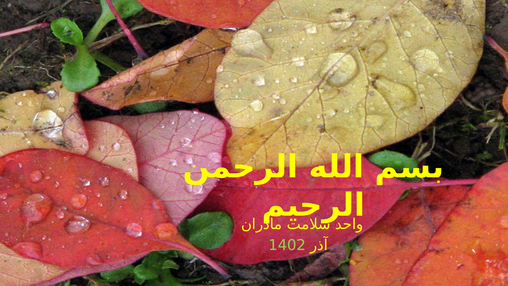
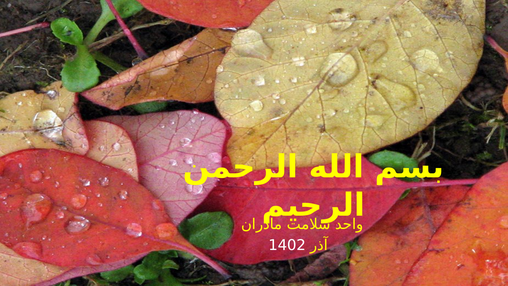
1402 colour: light green -> white (287, 245)
